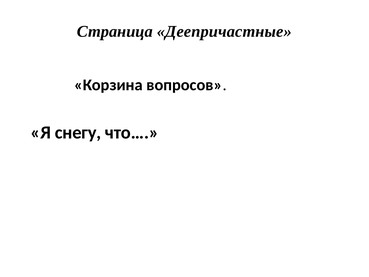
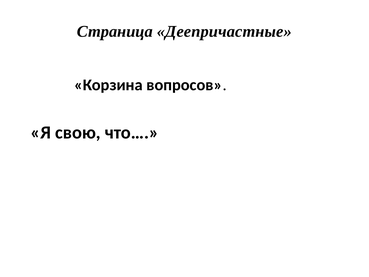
снегу: снегу -> свою (78, 133)
